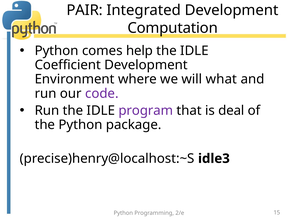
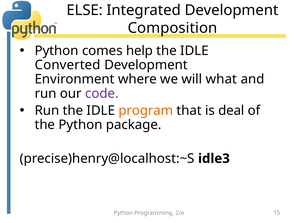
PAIR: PAIR -> ELSE (85, 10)
Computation: Computation -> Composition (173, 28)
Coefficient: Coefficient -> Converted (68, 65)
program colour: purple -> orange (146, 111)
